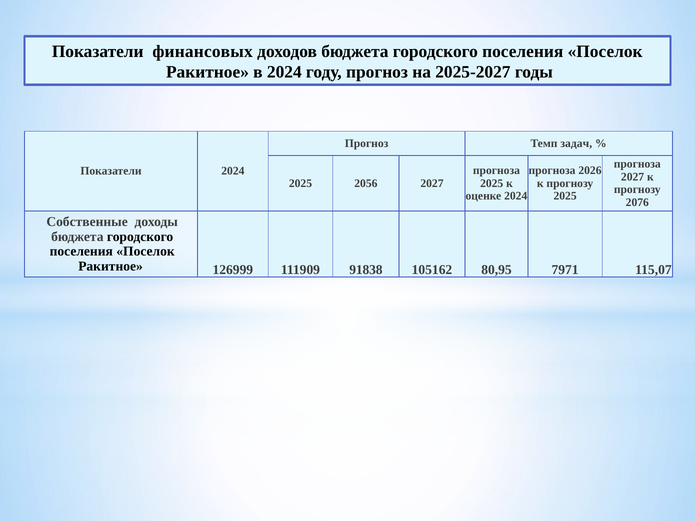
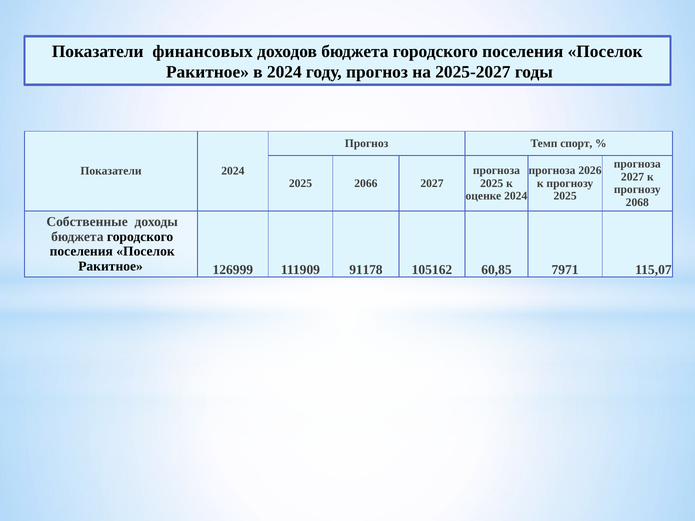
задач: задач -> спорт (576, 143)
2056: 2056 -> 2066 (366, 183)
2076: 2076 -> 2068 (637, 203)
91838: 91838 -> 91178 (366, 270)
80,95: 80,95 -> 60,85 (496, 270)
